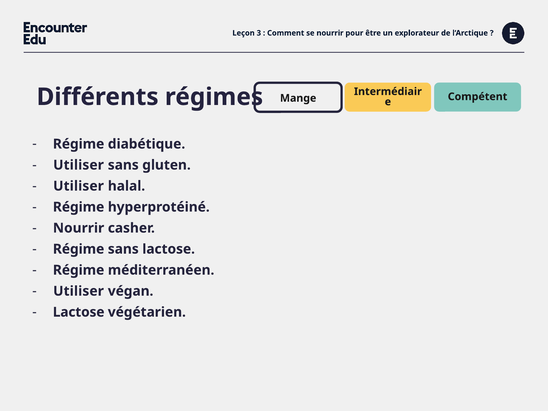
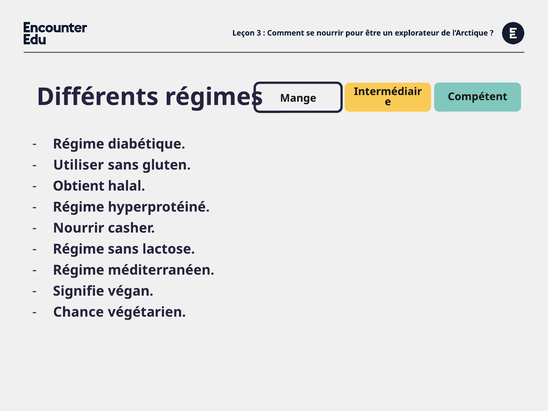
Utiliser: Utiliser -> Obtient (79, 186)
Utiliser: Utiliser -> Signifie (79, 291)
Lactose: Lactose -> Chance (78, 312)
